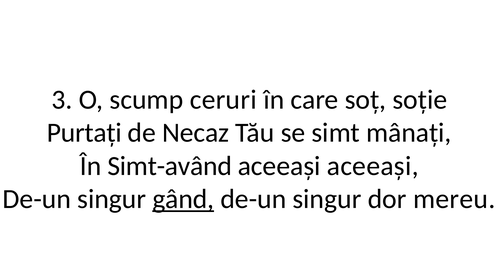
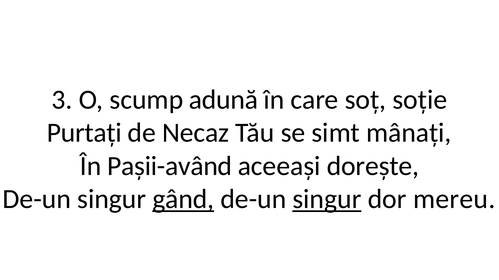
ceruri: ceruri -> adună (224, 100)
Simt-având: Simt-având -> Pașii-având (170, 166)
aceeași aceeași: aceeași -> dorește (373, 166)
singur underline: none -> present (327, 200)
